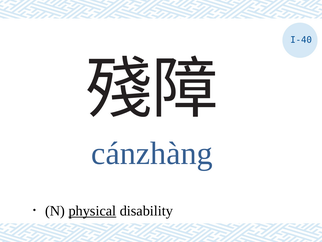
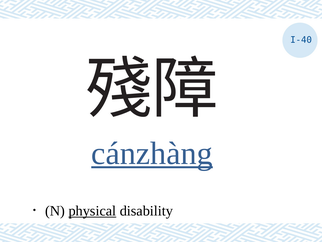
cánzhàng underline: none -> present (152, 153)
